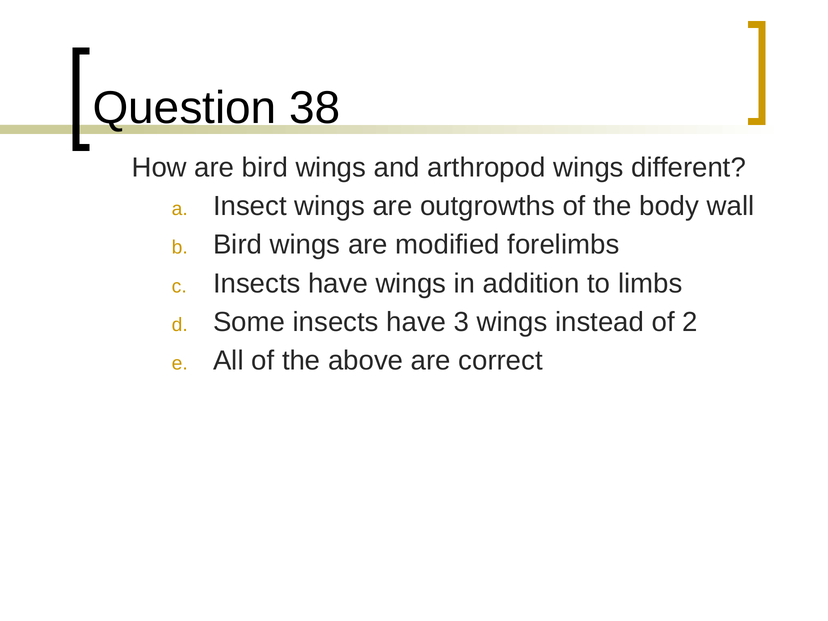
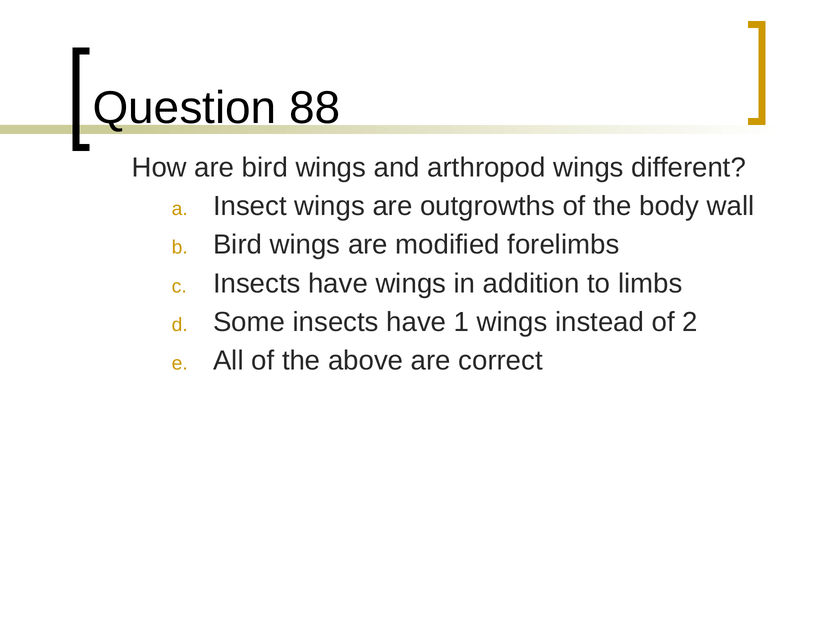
38: 38 -> 88 (315, 108)
3: 3 -> 1 (462, 322)
